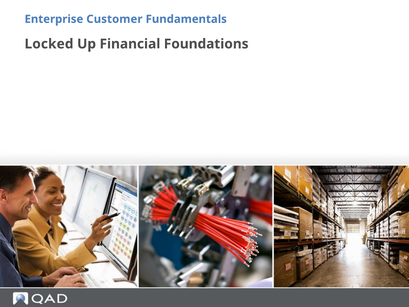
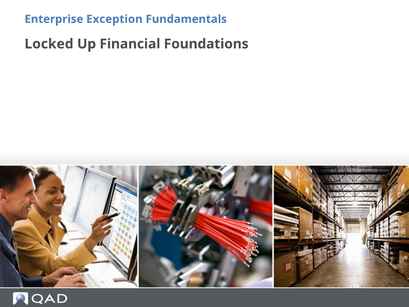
Customer: Customer -> Exception (114, 19)
